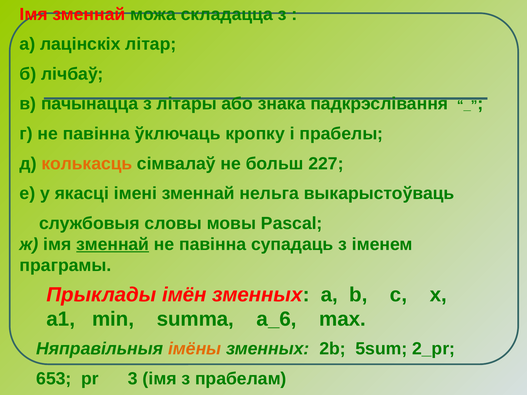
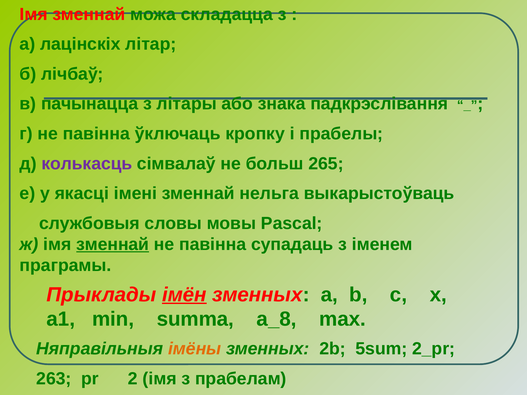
колькасць colour: orange -> purple (87, 164)
227: 227 -> 265 (326, 164)
імён underline: none -> present (184, 295)
a_6: a_6 -> a_8 (277, 319)
653: 653 -> 263 (54, 379)
3: 3 -> 2 (133, 379)
